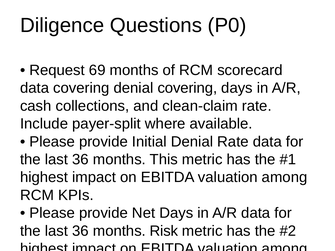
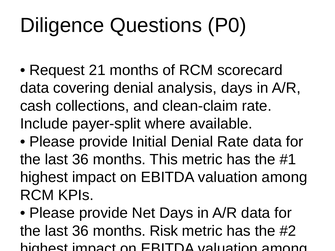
69: 69 -> 21 (97, 70)
denial covering: covering -> analysis (187, 88)
